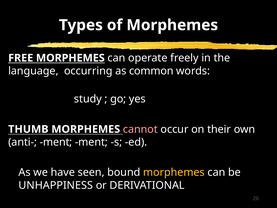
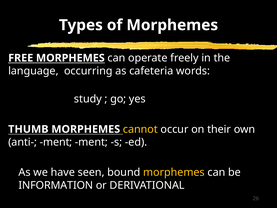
common: common -> cafeteria (151, 71)
cannot colour: pink -> yellow (140, 129)
UNHAPPINESS: UNHAPPINESS -> INFORMATION (56, 185)
